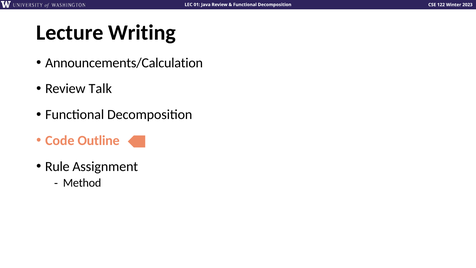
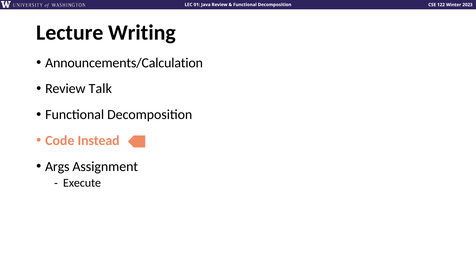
Outline: Outline -> Instead (99, 140)
Rule: Rule -> Args (57, 166)
Method: Method -> Execute (82, 183)
